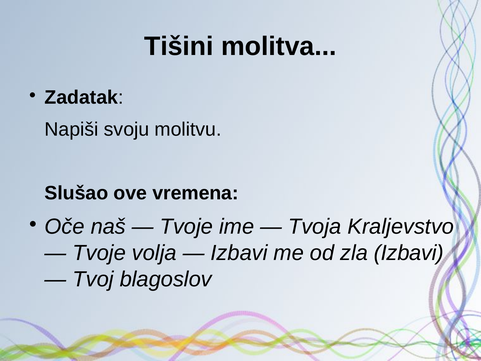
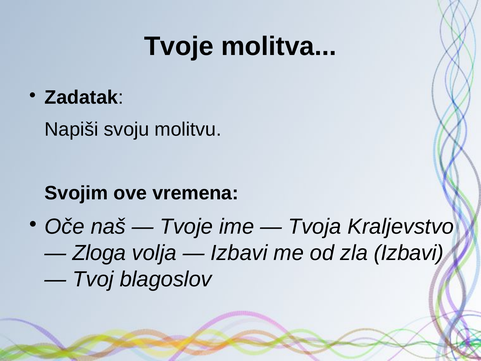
Tišini: Tišini -> Tvoje (179, 46)
Slušao: Slušao -> Svojim (76, 193)
Tvoje: Tvoje -> Zloga (99, 253)
